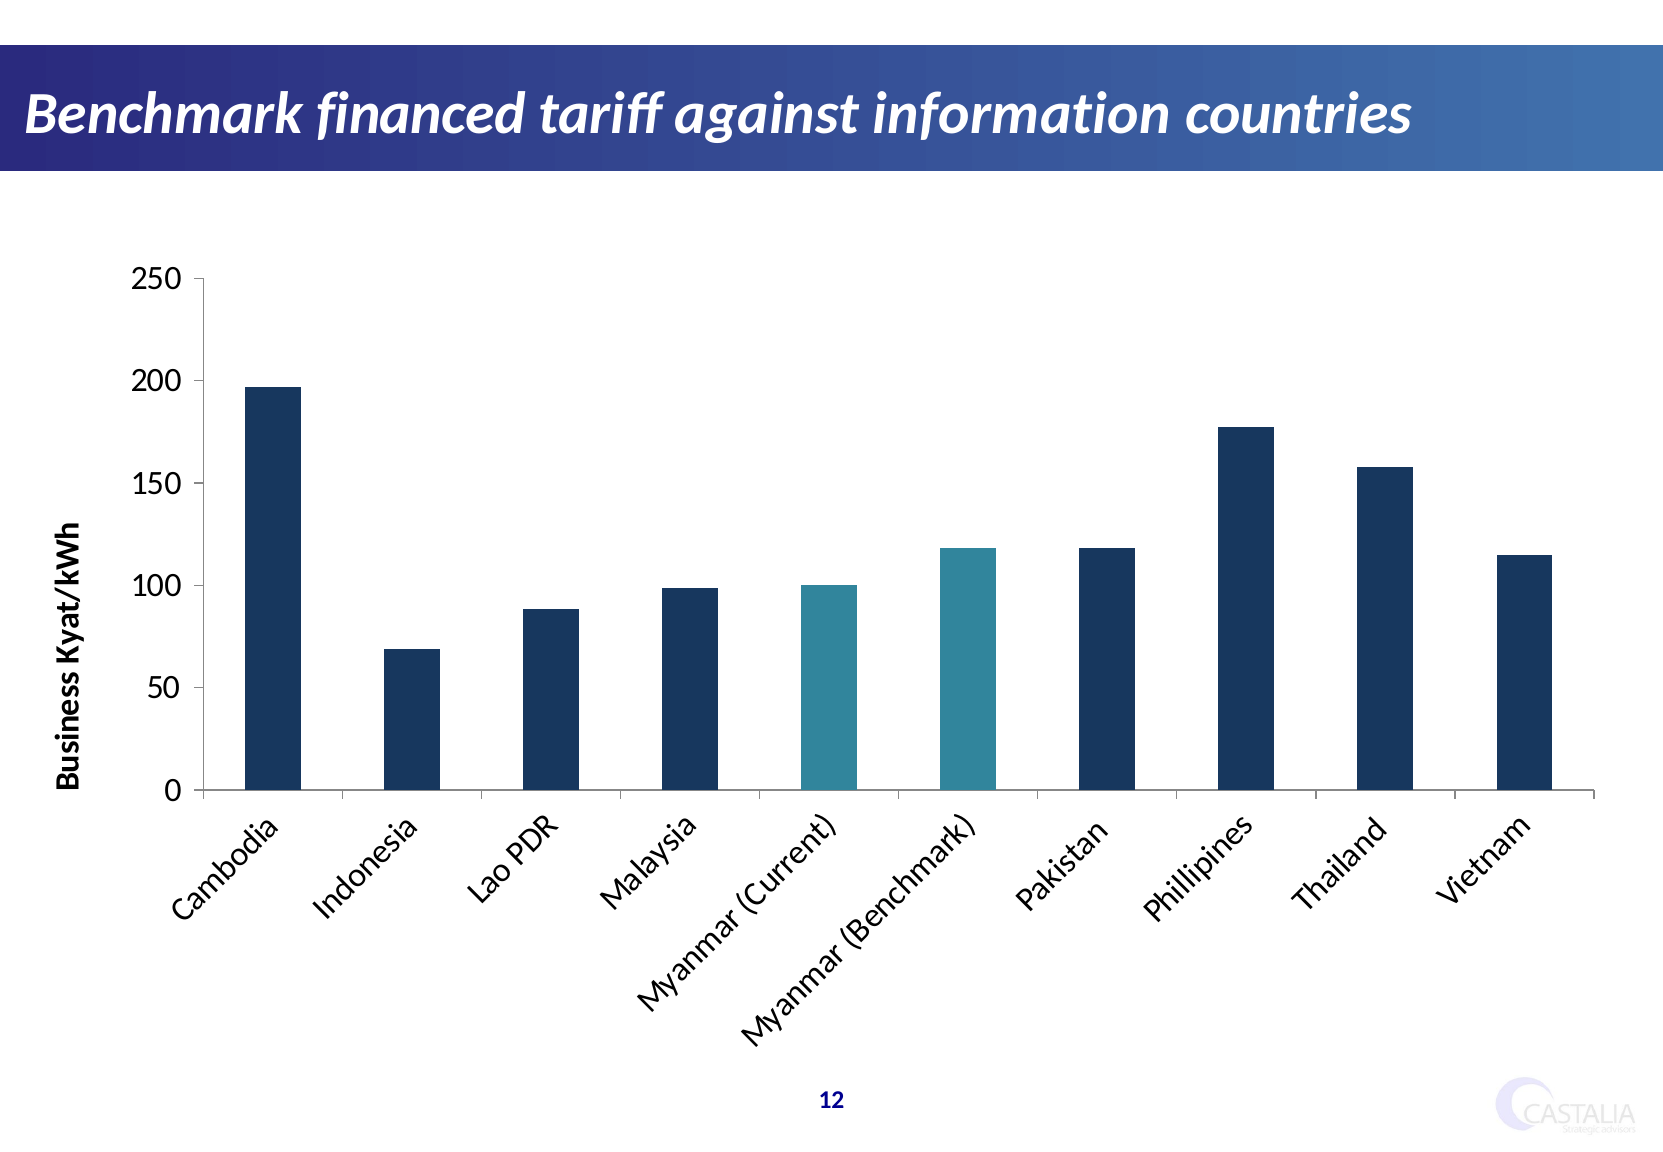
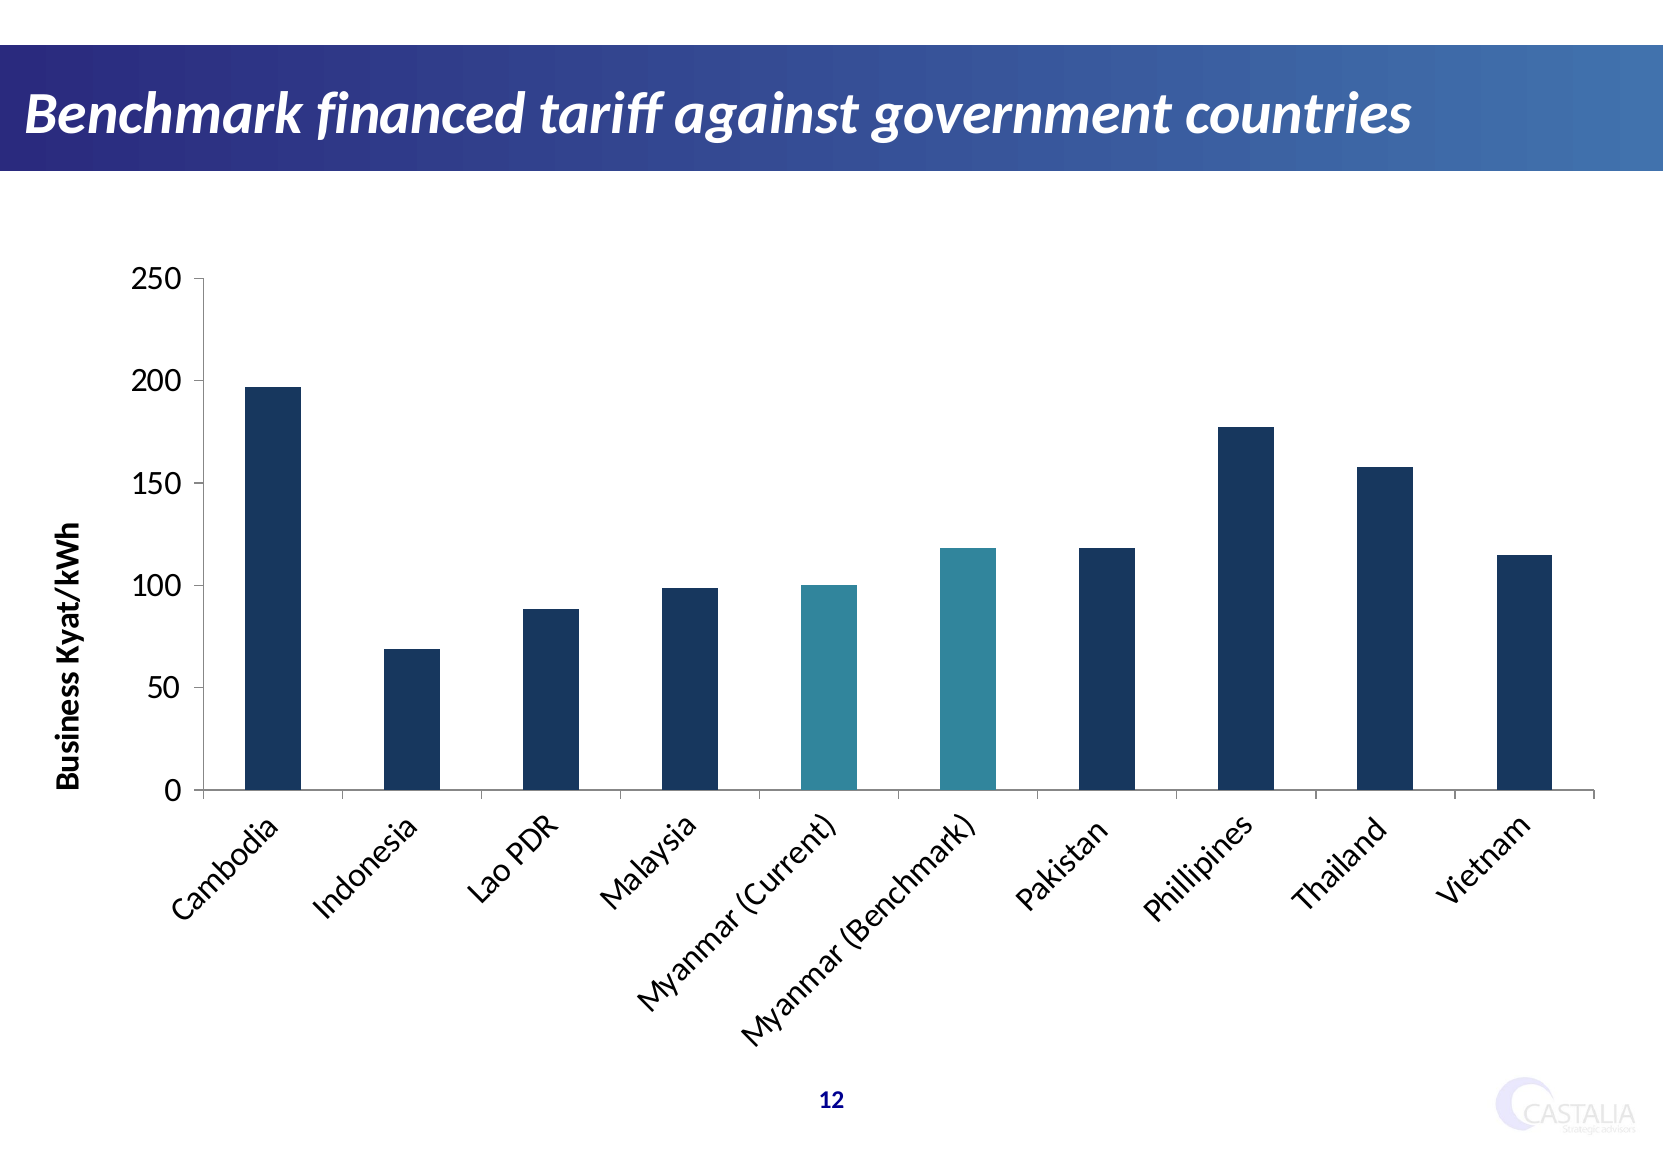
information: information -> government (1022, 113)
